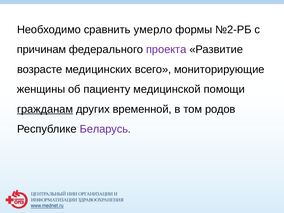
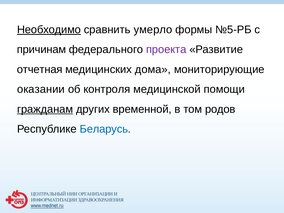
Необходимо underline: none -> present (49, 30)
№2-РБ: №2-РБ -> №5-РБ (233, 30)
возрасте: возрасте -> отчетная (40, 69)
всего: всего -> дома (153, 69)
женщины: женщины -> оказании (41, 89)
пациенту: пациенту -> контроля (107, 89)
Беларусь colour: purple -> blue (104, 129)
